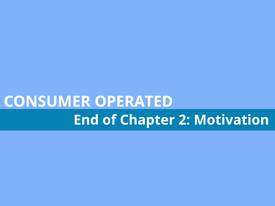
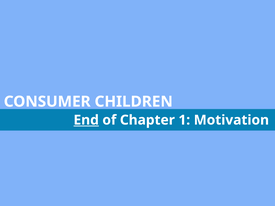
OPERATED: OPERATED -> CHILDREN (134, 102)
End underline: none -> present (86, 120)
2: 2 -> 1 (184, 120)
